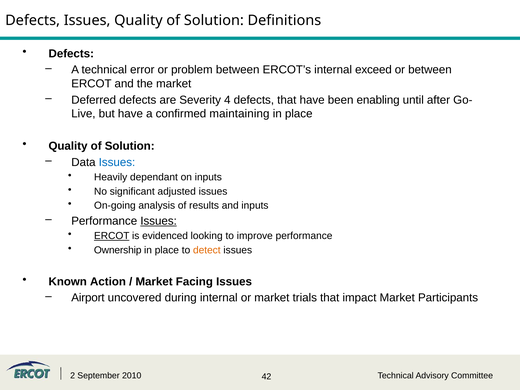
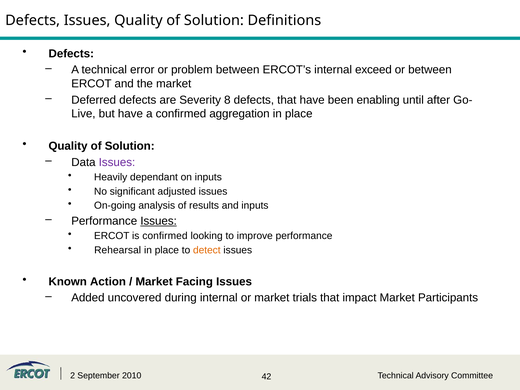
4: 4 -> 8 (227, 100)
maintaining: maintaining -> aggregation (240, 114)
Issues colour: blue -> purple (117, 162)
ERCOT underline: present -> none (112, 236)
is evidenced: evidenced -> confirmed (165, 236)
Ownership: Ownership -> Rehearsal (118, 250)
Airport: Airport -> Added (88, 298)
